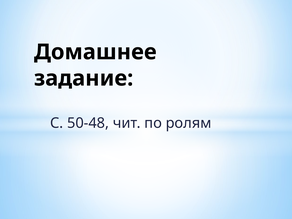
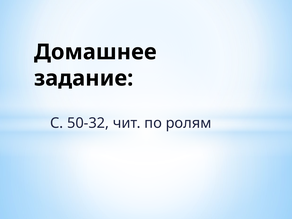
50-48: 50-48 -> 50-32 (88, 123)
